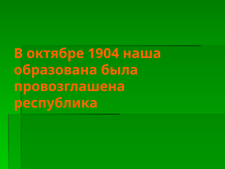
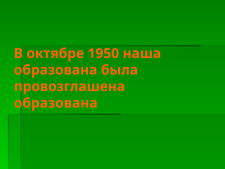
1904: 1904 -> 1950 (103, 53)
республика: республика -> образована (56, 103)
